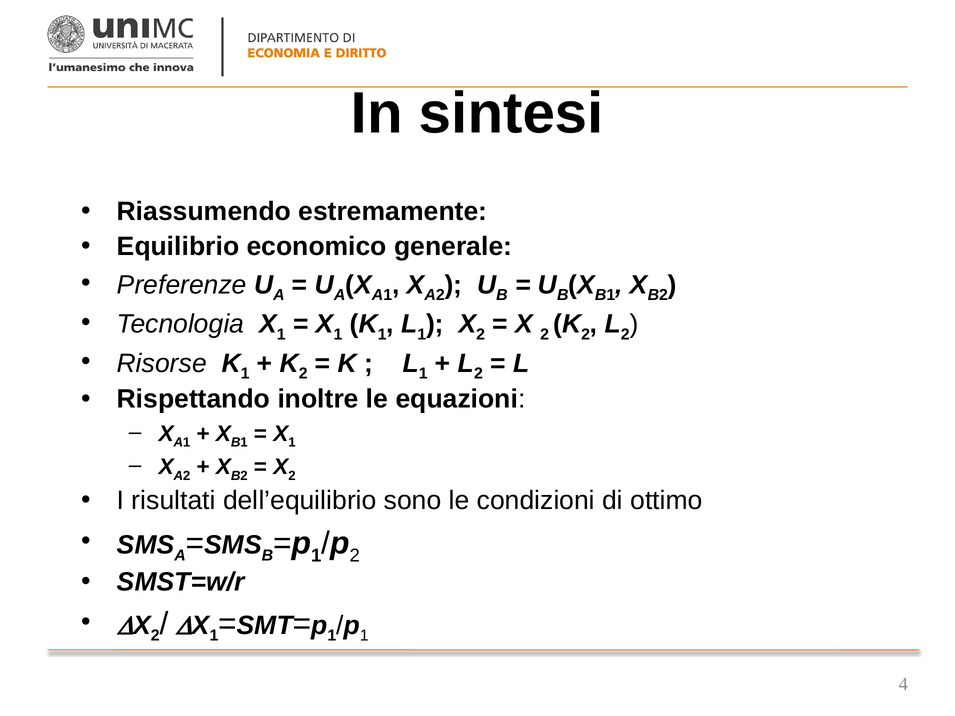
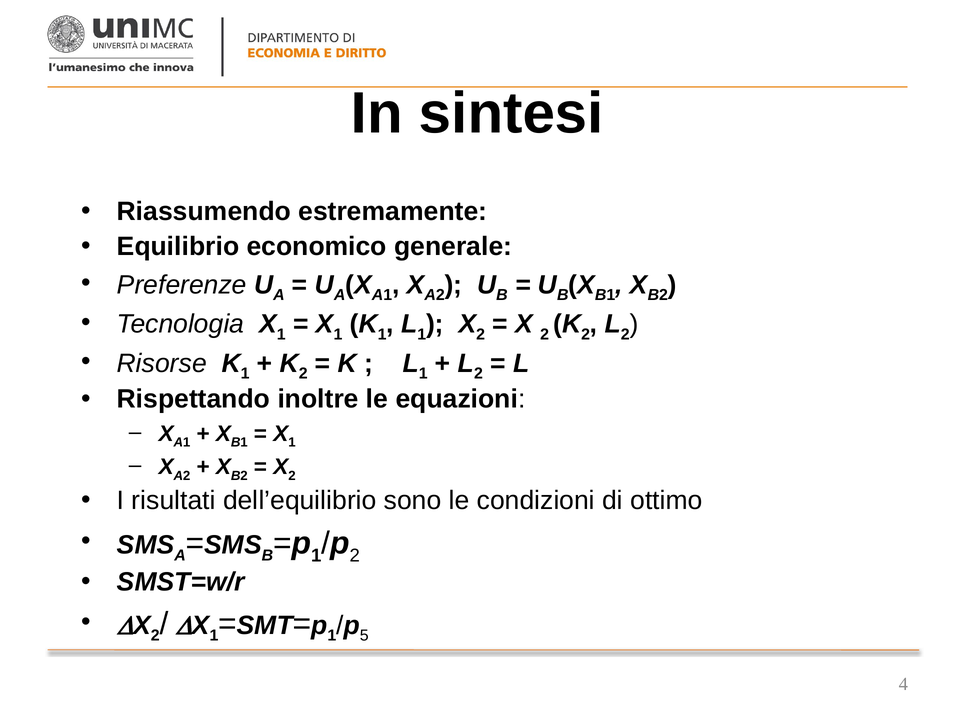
1: 1 -> 5 (364, 636)
